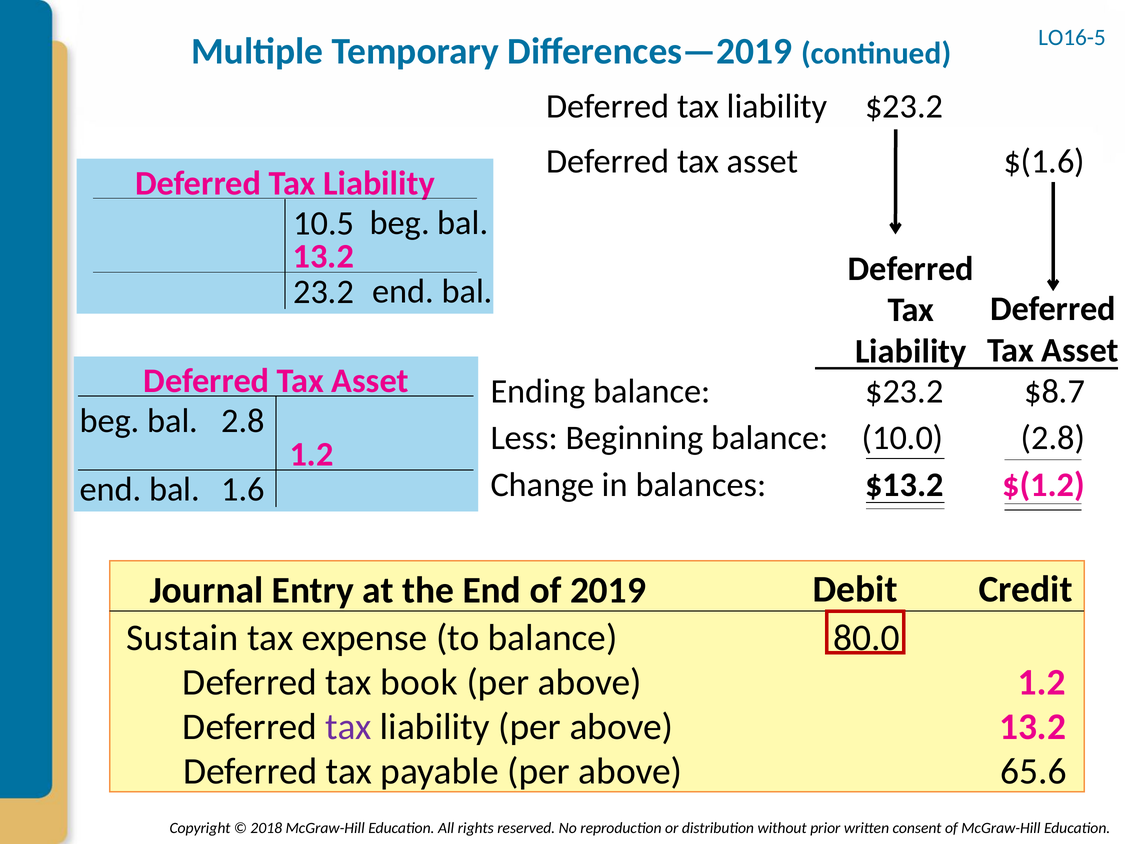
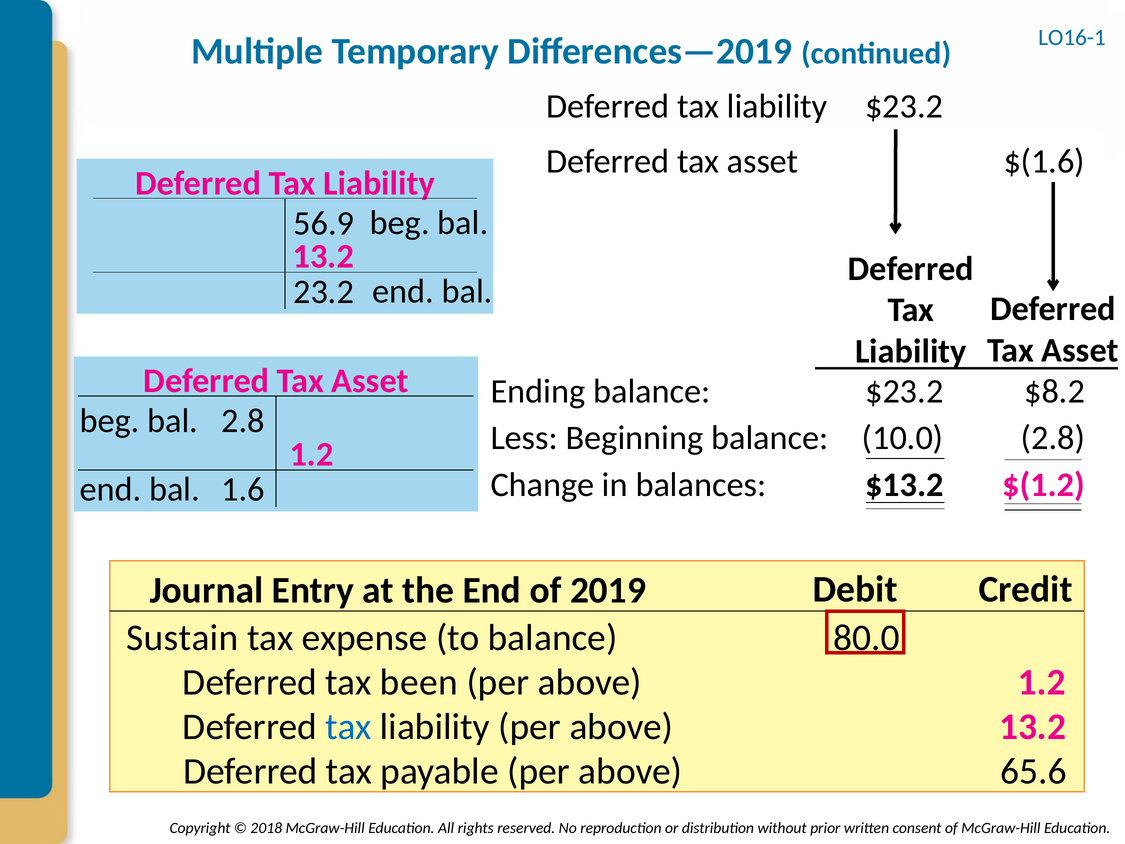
LO16-5: LO16-5 -> LO16-1 (1072, 37)
10.5: 10.5 -> 56.9 (324, 223)
$8.7: $8.7 -> $8.2 (1055, 391)
book: book -> been (419, 682)
tax colour: purple -> blue (348, 727)
